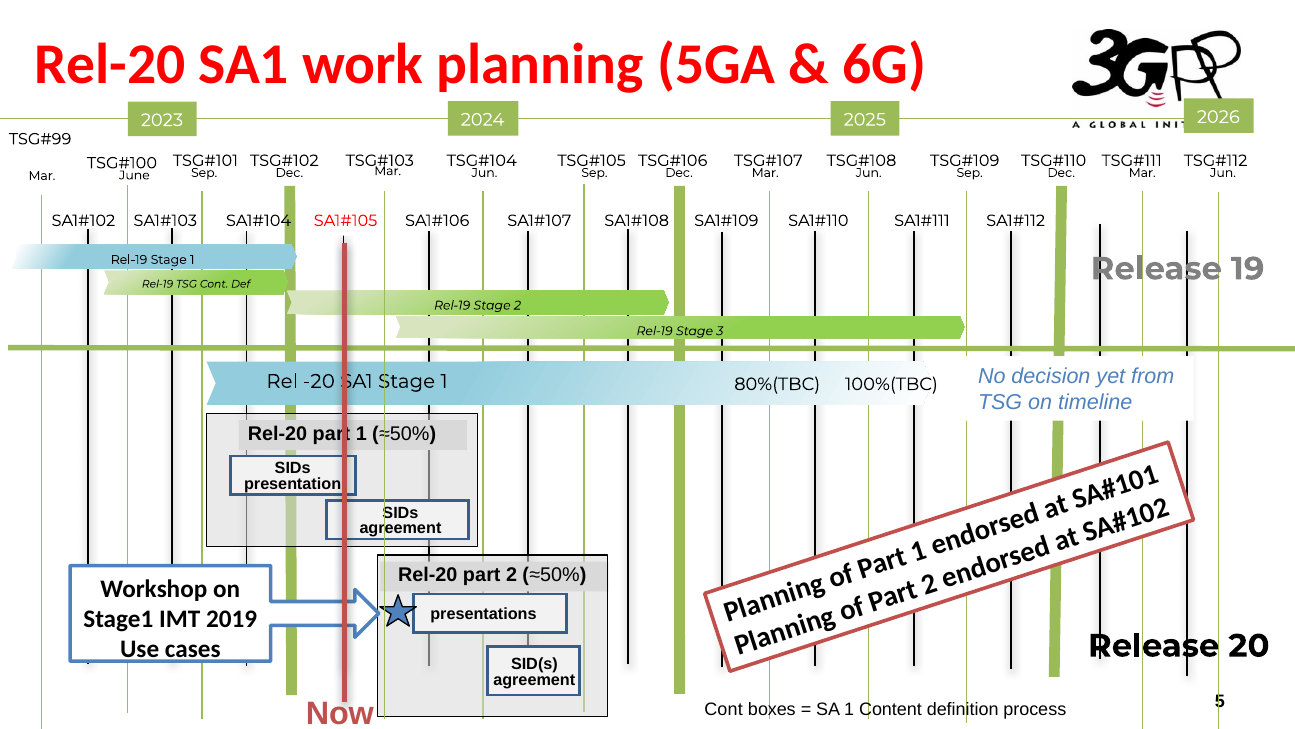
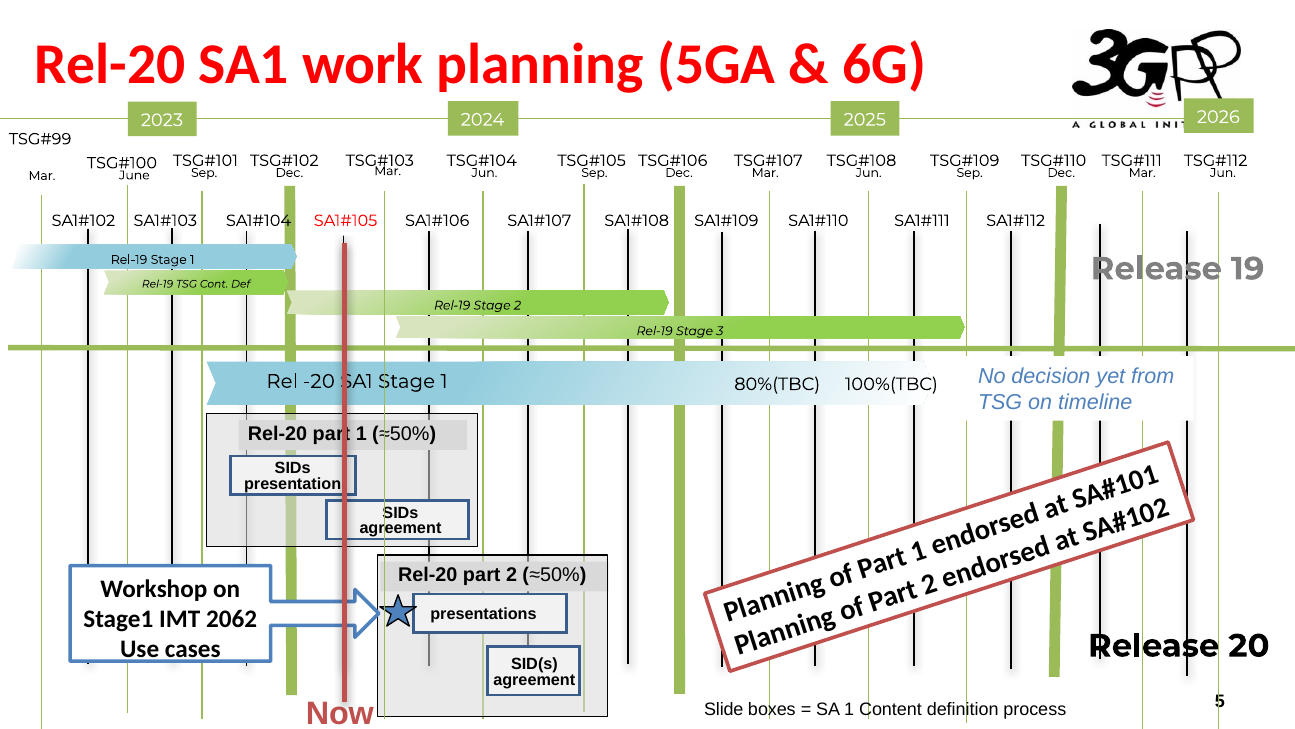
2019: 2019 -> 2062 (232, 619)
Cont: Cont -> Slide (724, 710)
